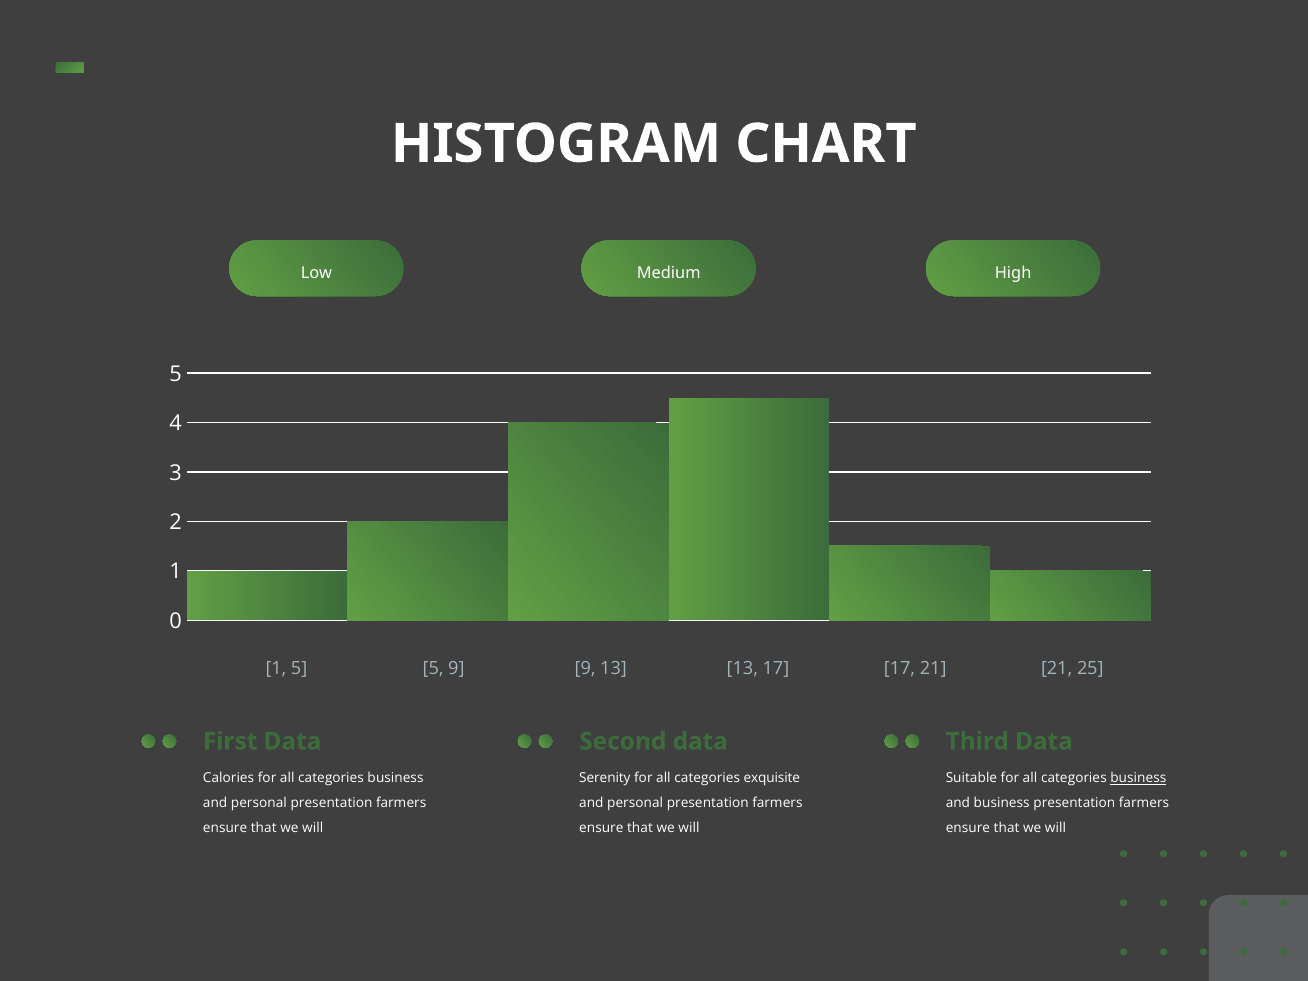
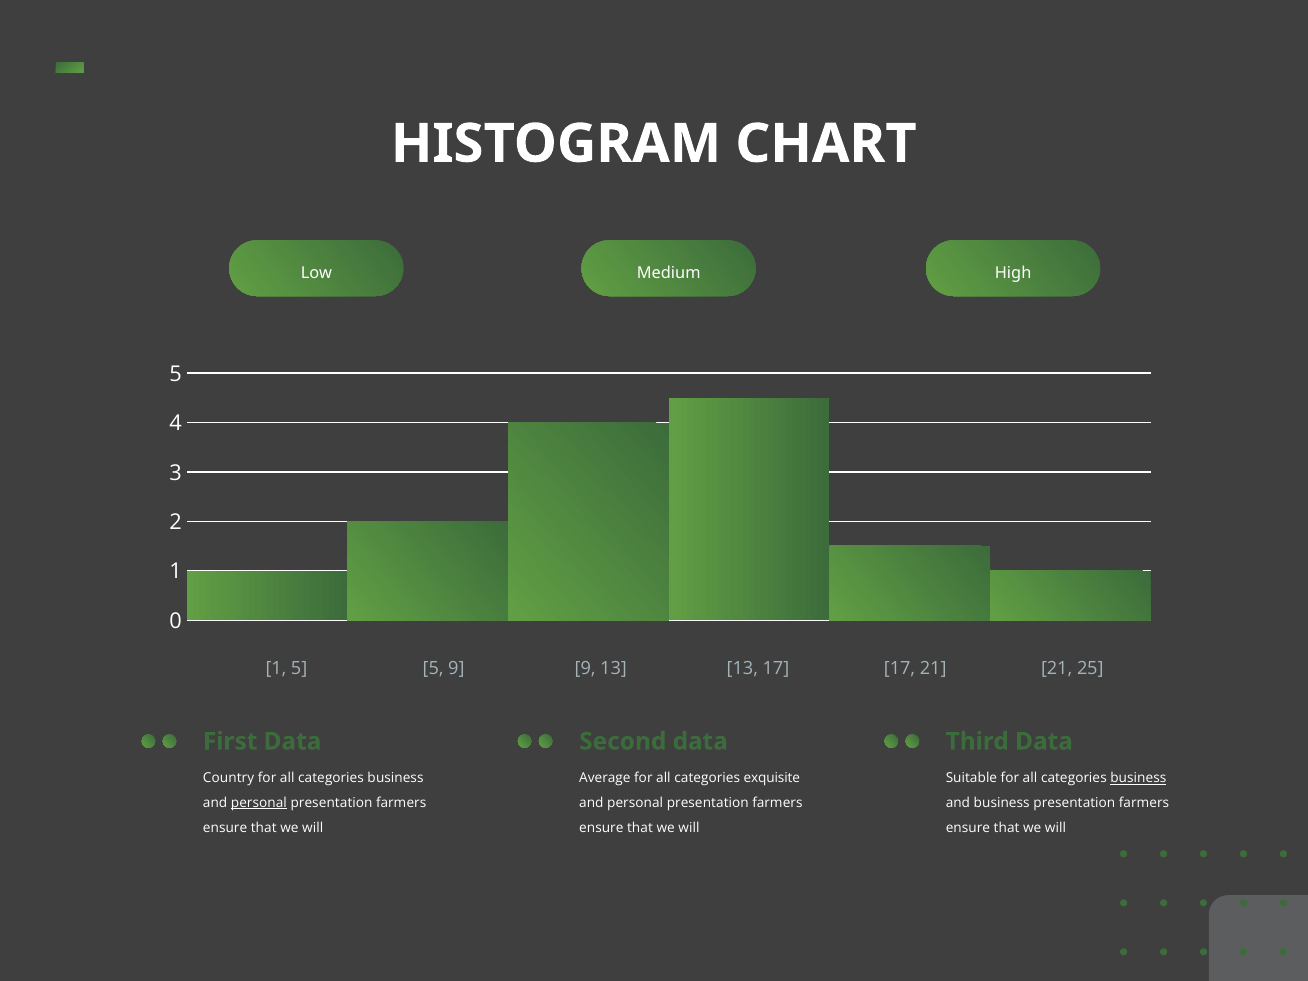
Calories: Calories -> Country (229, 778)
Serenity: Serenity -> Average (605, 778)
personal underline: none -> present (259, 803)
